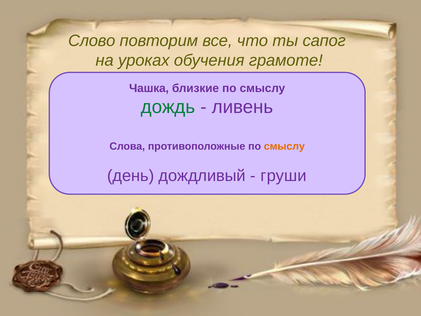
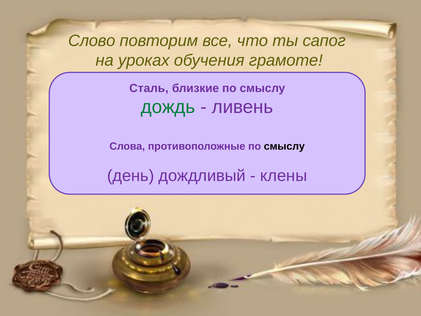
Чашка: Чашка -> Сталь (149, 88)
смыслу colour: orange -> black (284, 146)
груши: груши -> клены (284, 176)
